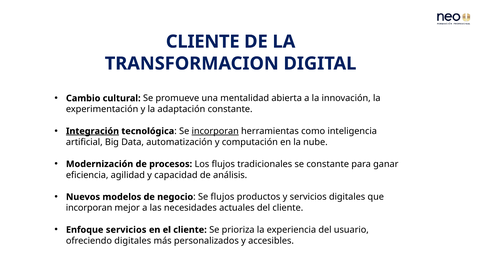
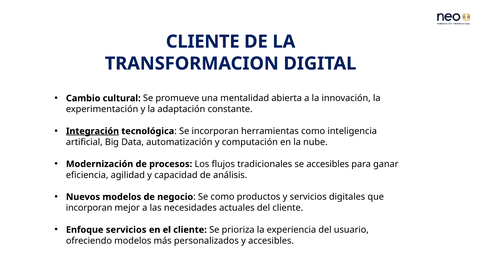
incorporan underline: present -> none (215, 131)
se constante: constante -> accesibles (328, 164)
Se flujos: flujos -> como (223, 197)
ofreciendo digitales: digitales -> modelos (133, 241)
